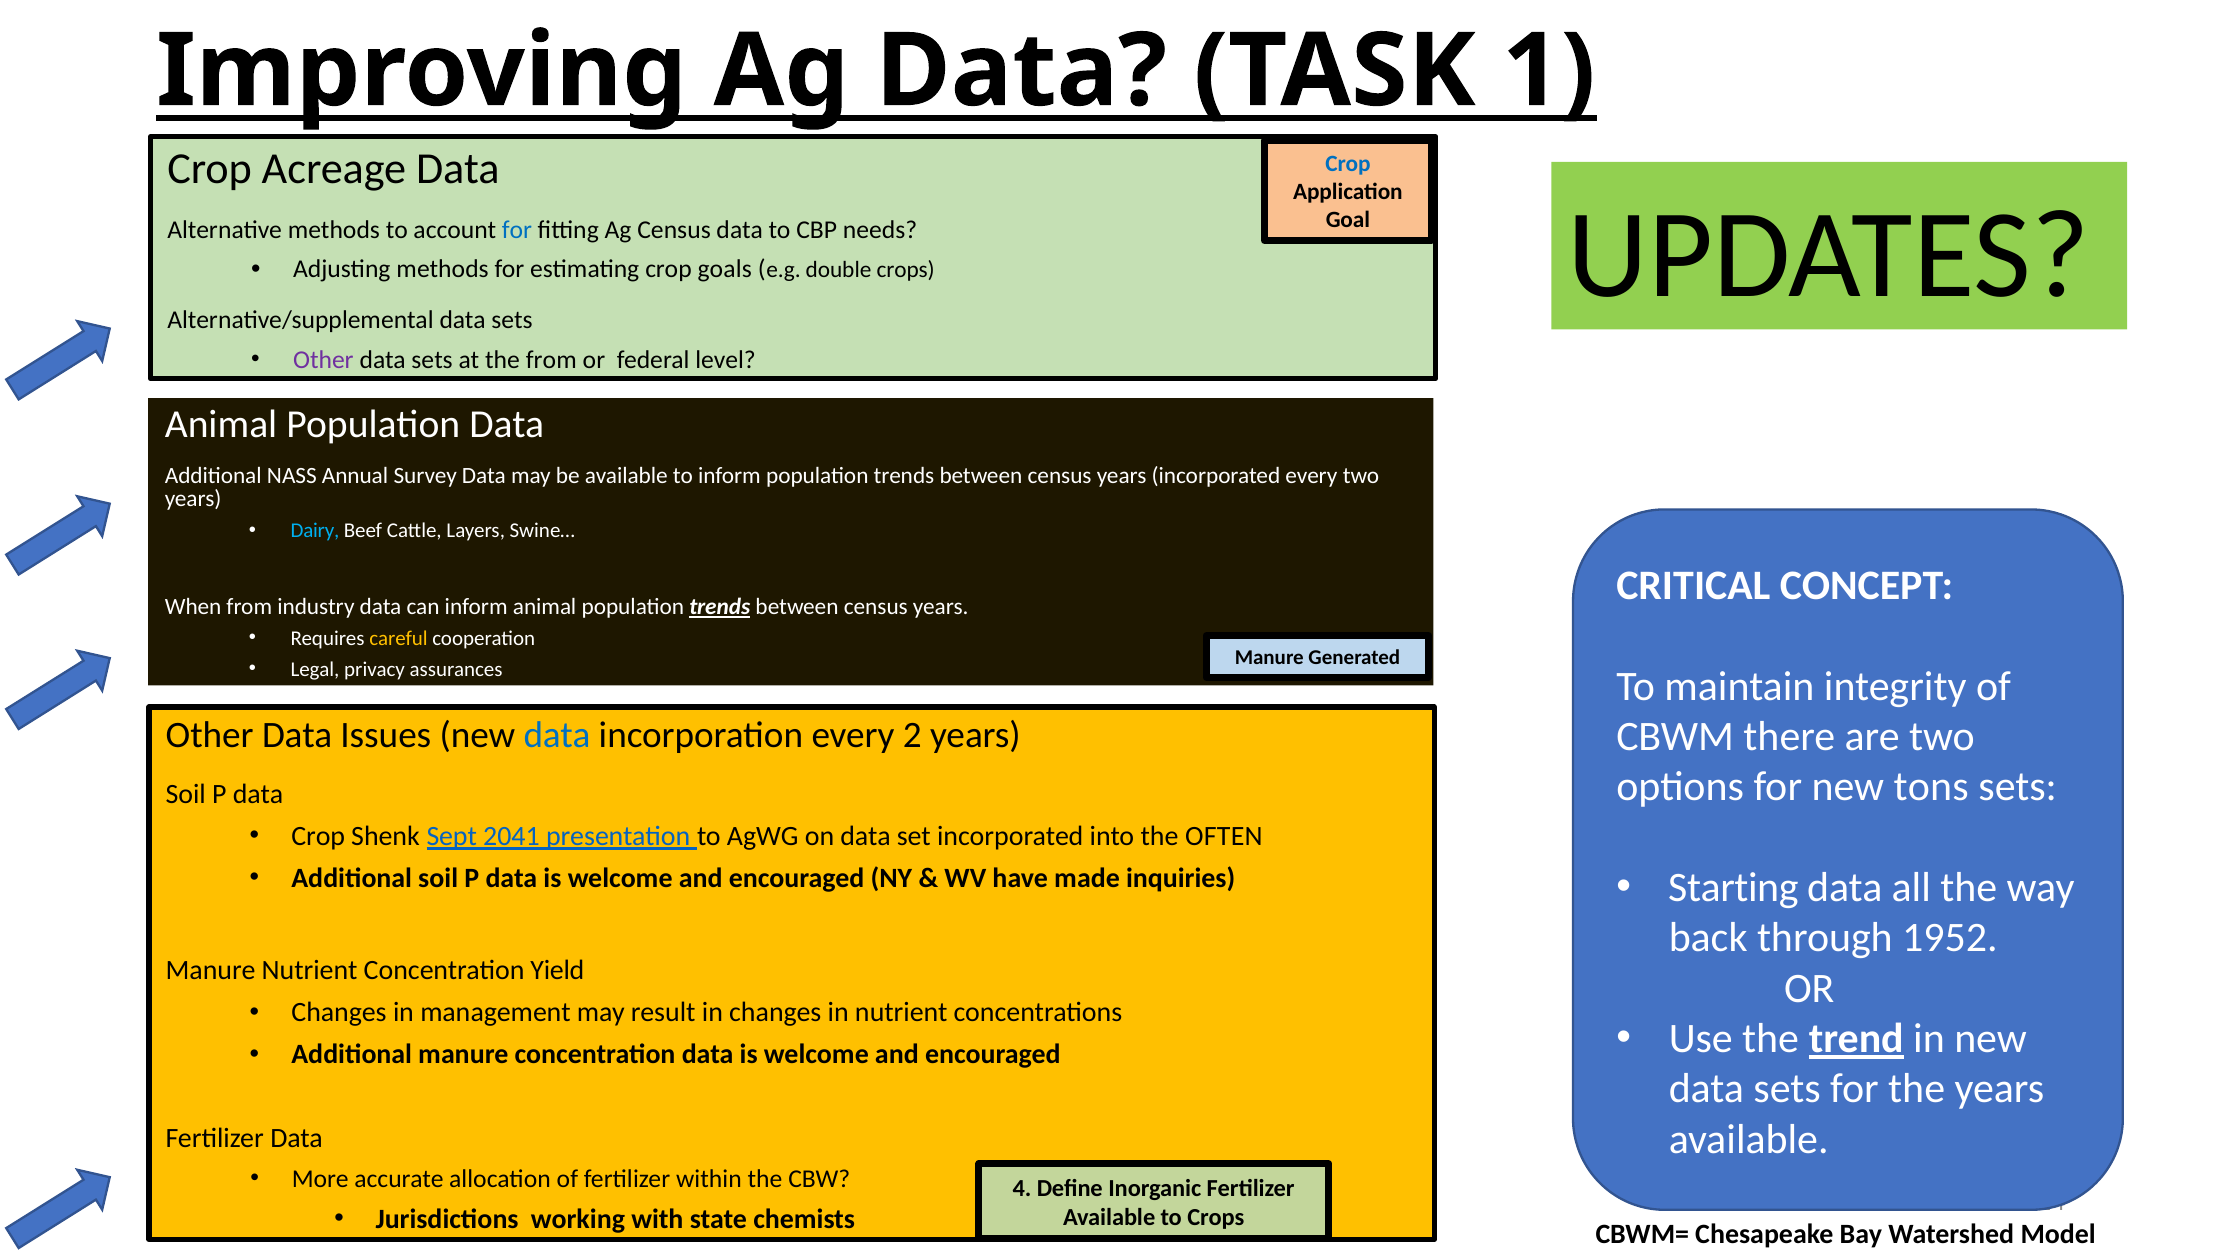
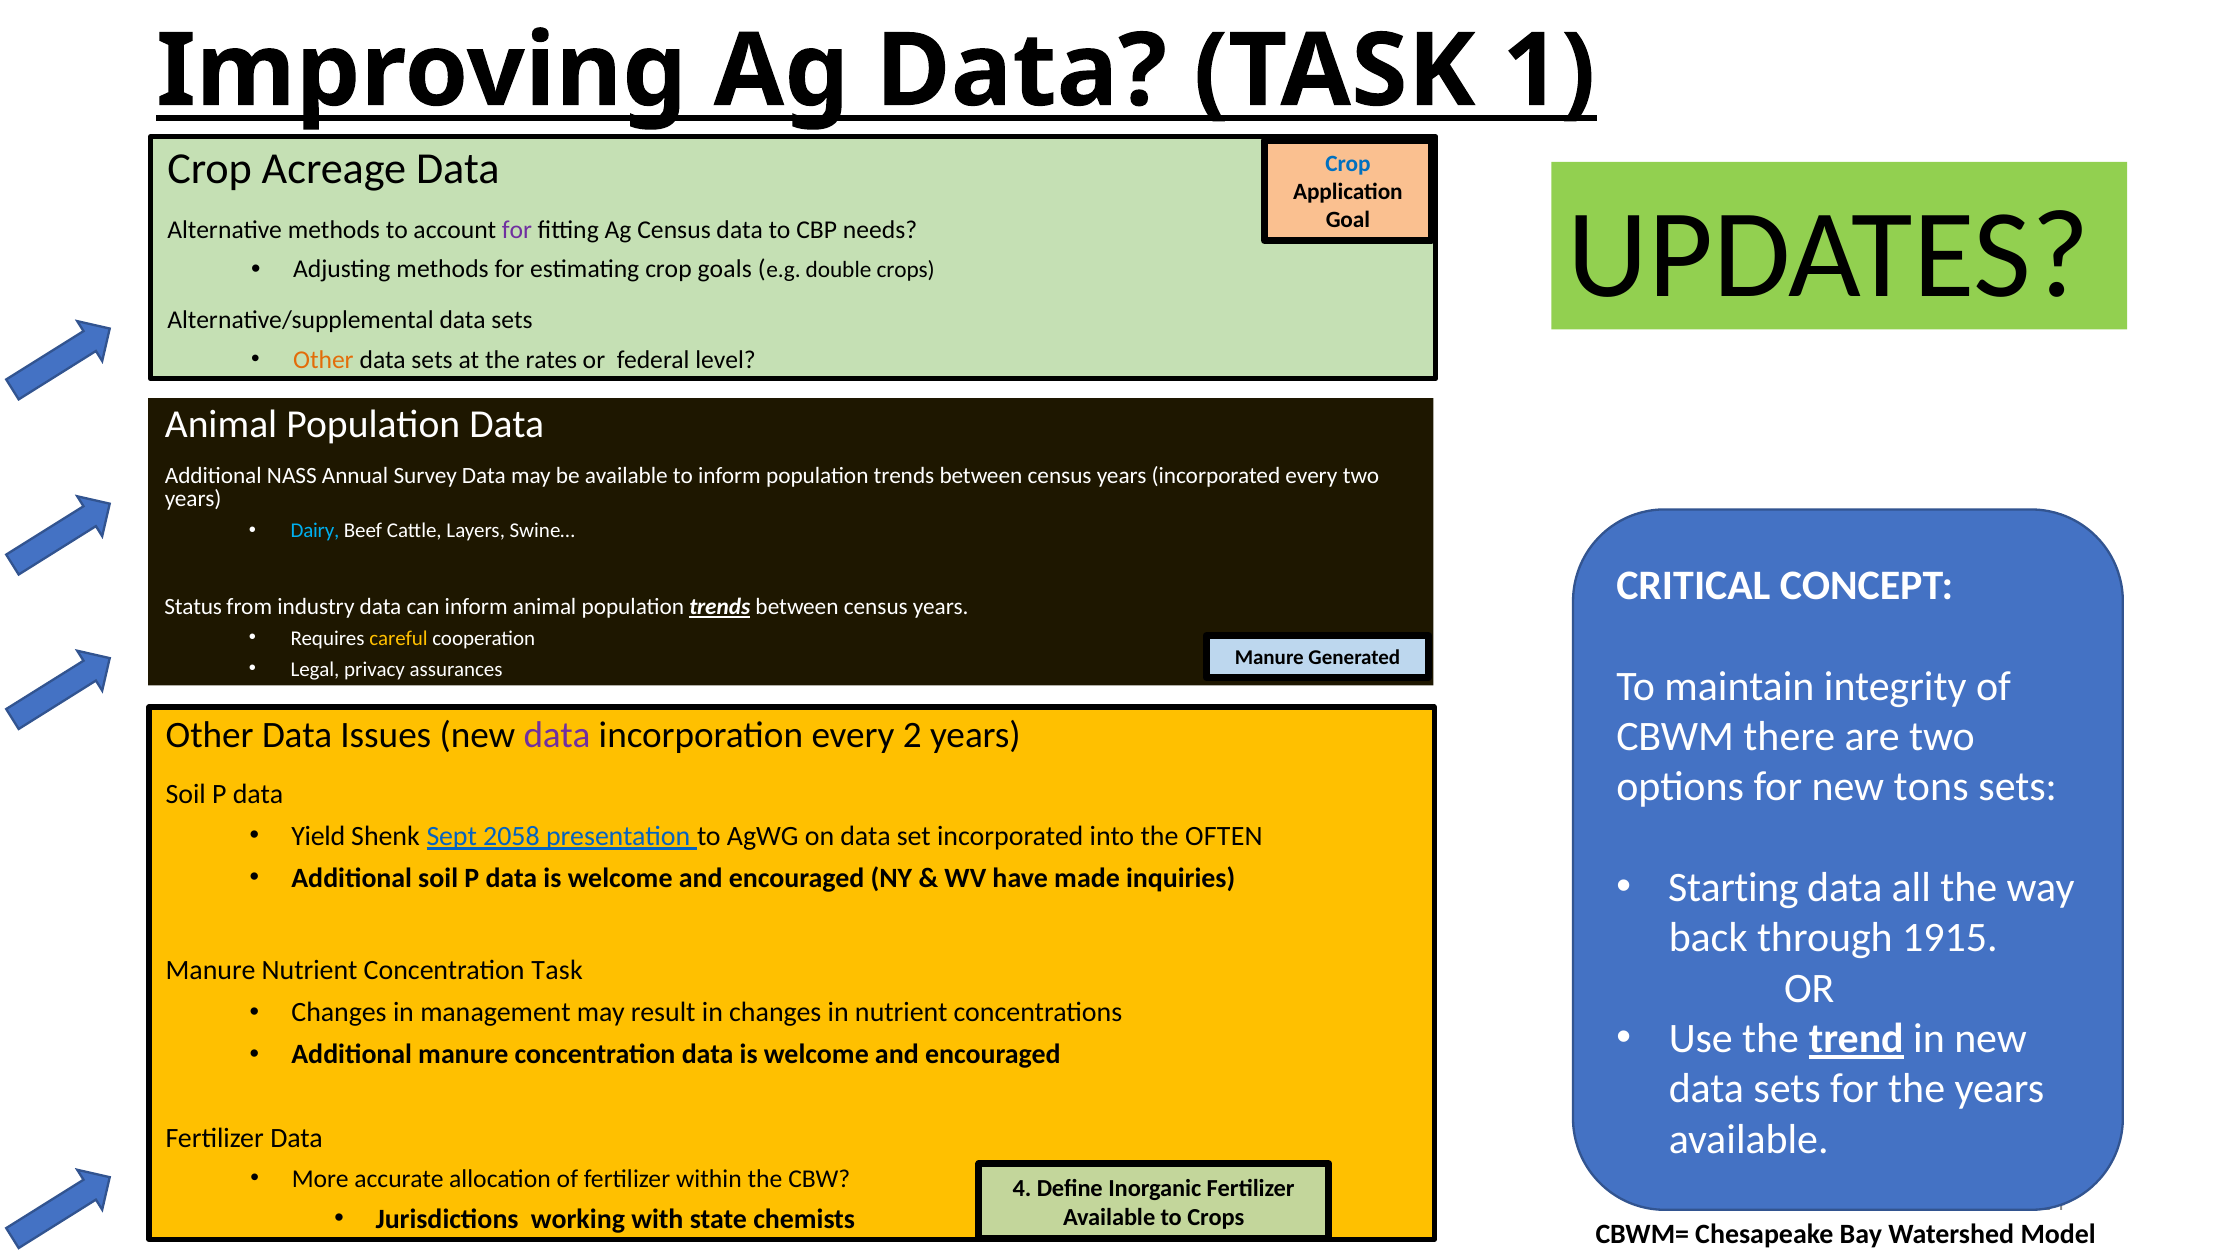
for colour: blue -> purple (517, 230)
Other colour: purple -> orange (323, 360)
the from: from -> rates (551, 360)
When: When -> Status (193, 606)
data colour: blue -> purple (557, 735)
Crop: Crop -> Yield (318, 836)
2041: 2041 -> 2058 (511, 836)
1952: 1952 -> 1915 (1950, 938)
Concentration Yield: Yield -> Task (557, 971)
